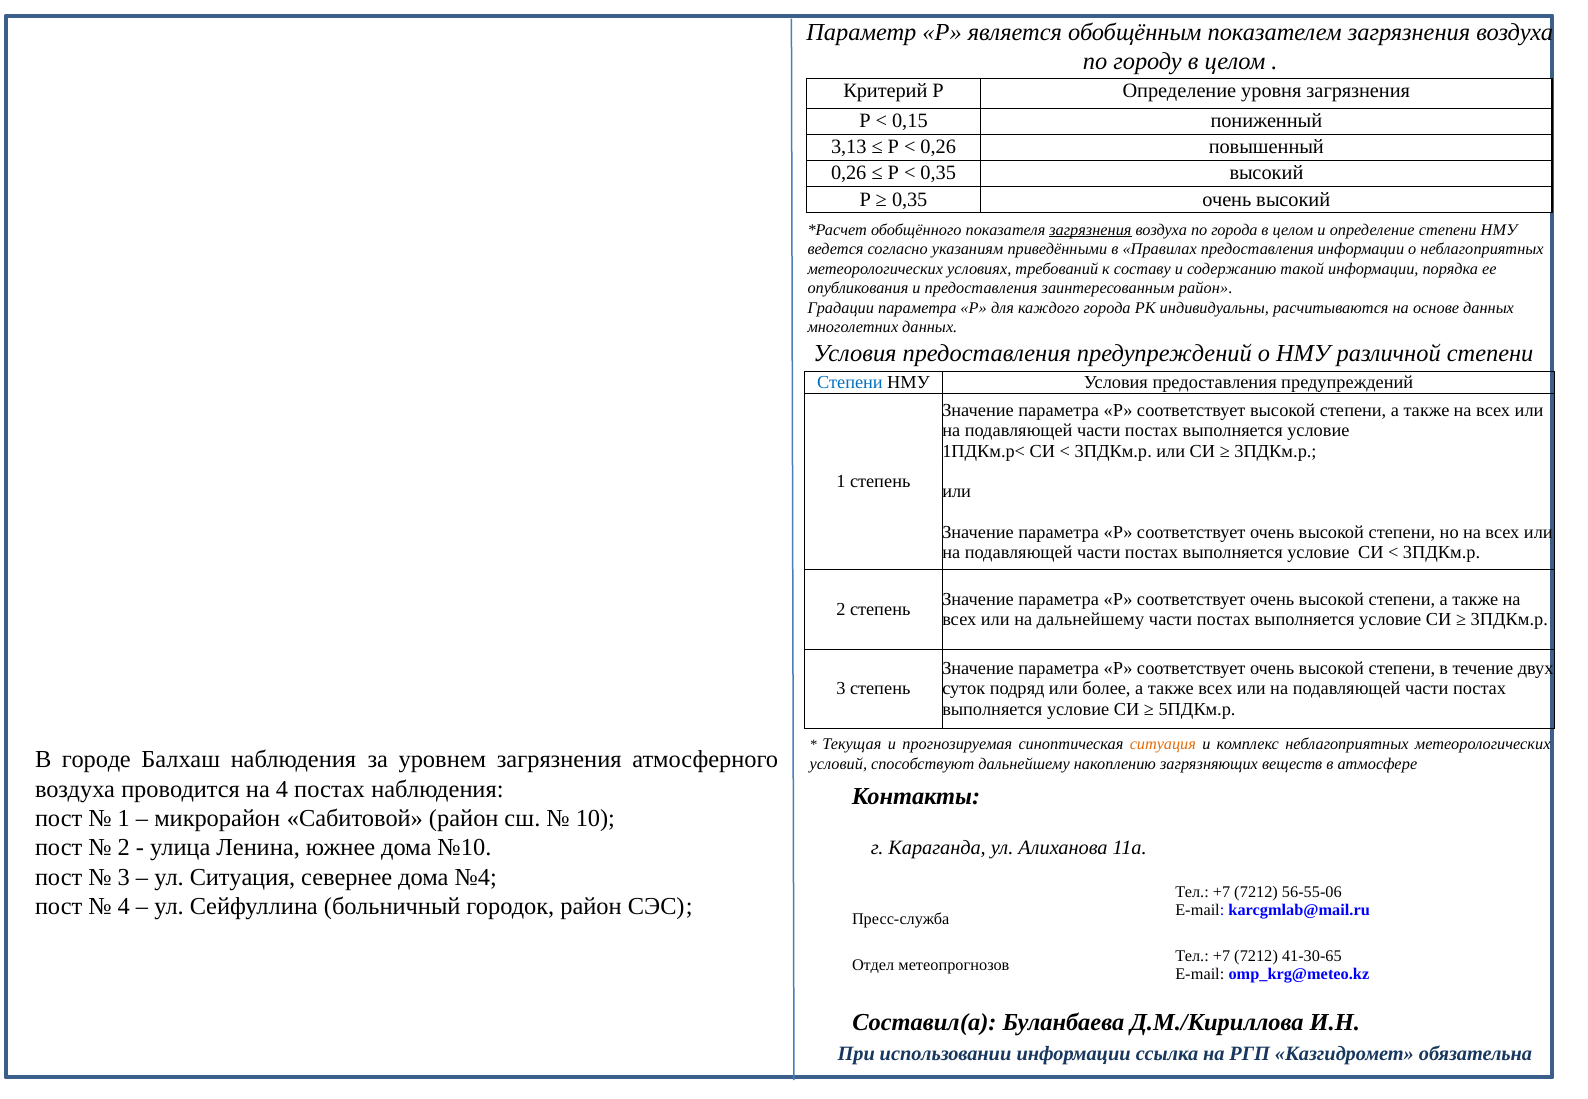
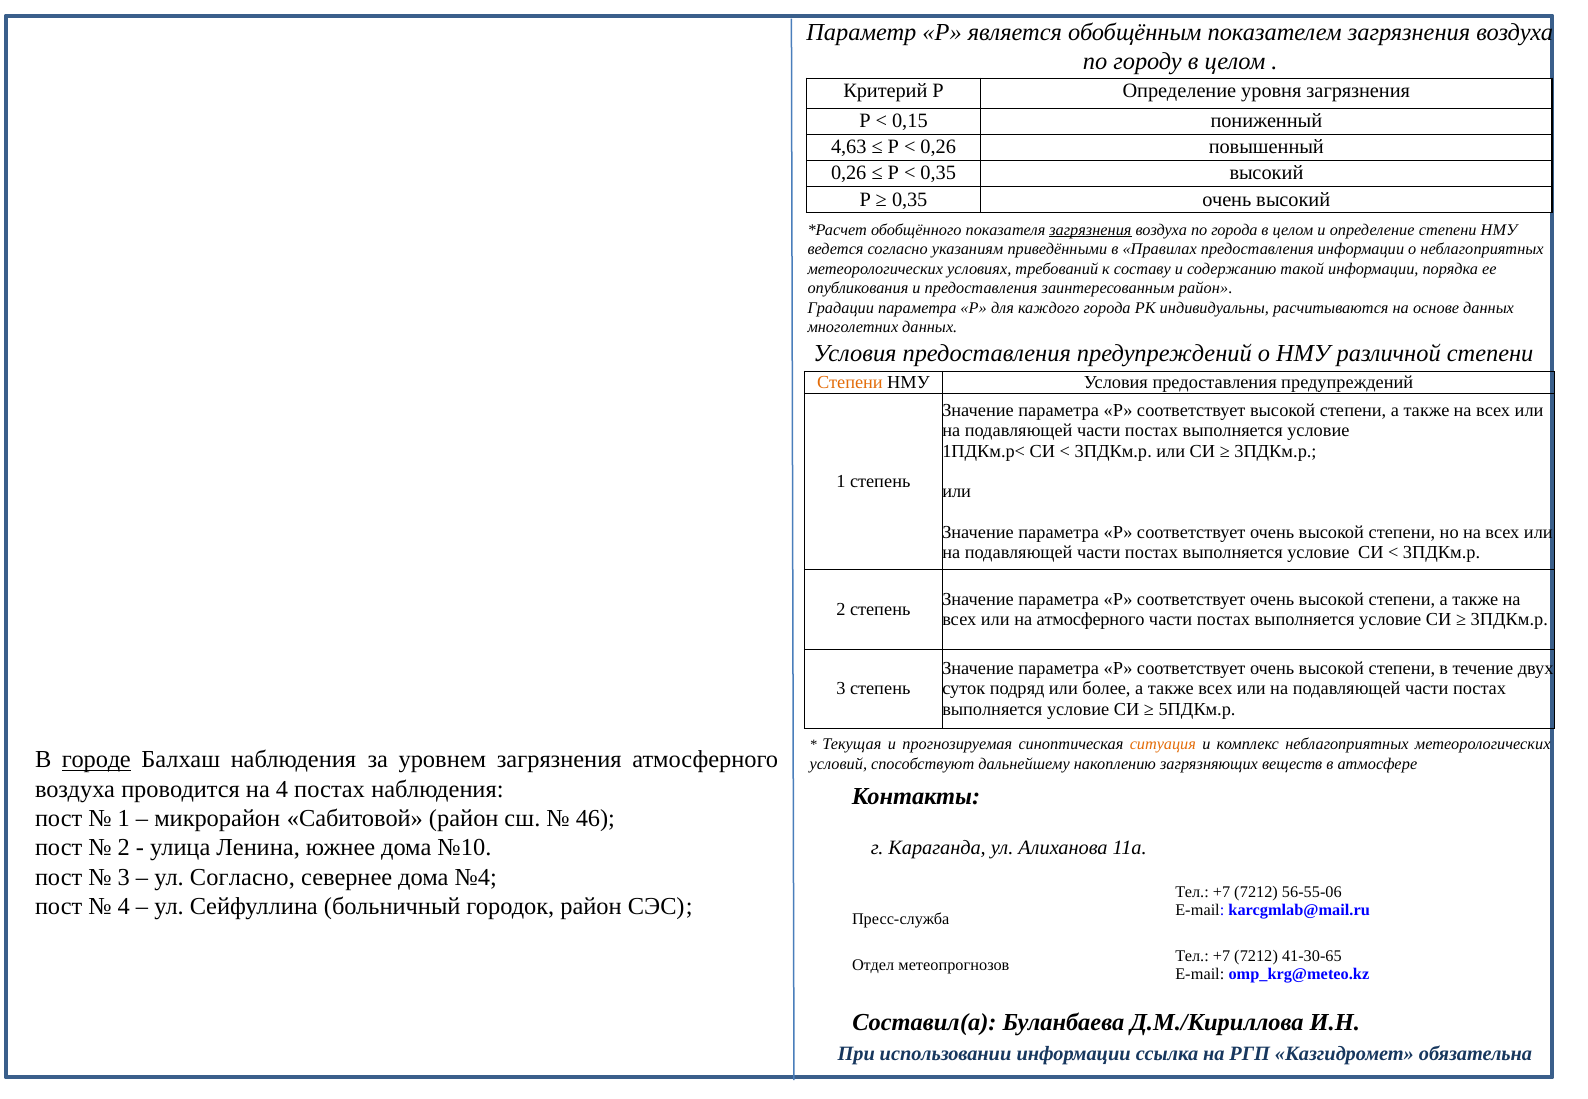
3,13: 3,13 -> 4,63 (849, 147)
Степени colour: blue -> orange (850, 383)
на дальнейшему: дальнейшему -> атмосферного (1091, 620)
городе underline: none -> present (96, 760)
10: 10 -> 46 (595, 819)
ул Ситуация: Ситуация -> Согласно (242, 877)
